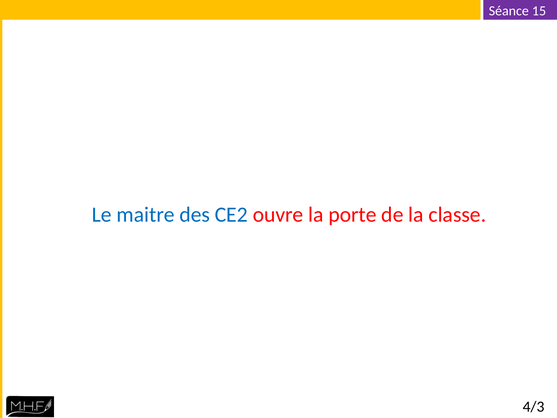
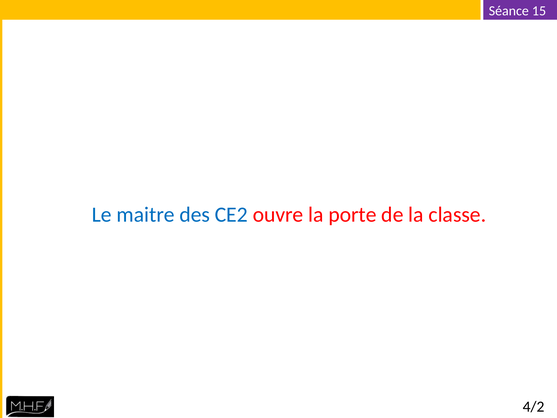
4/3: 4/3 -> 4/2 (534, 406)
